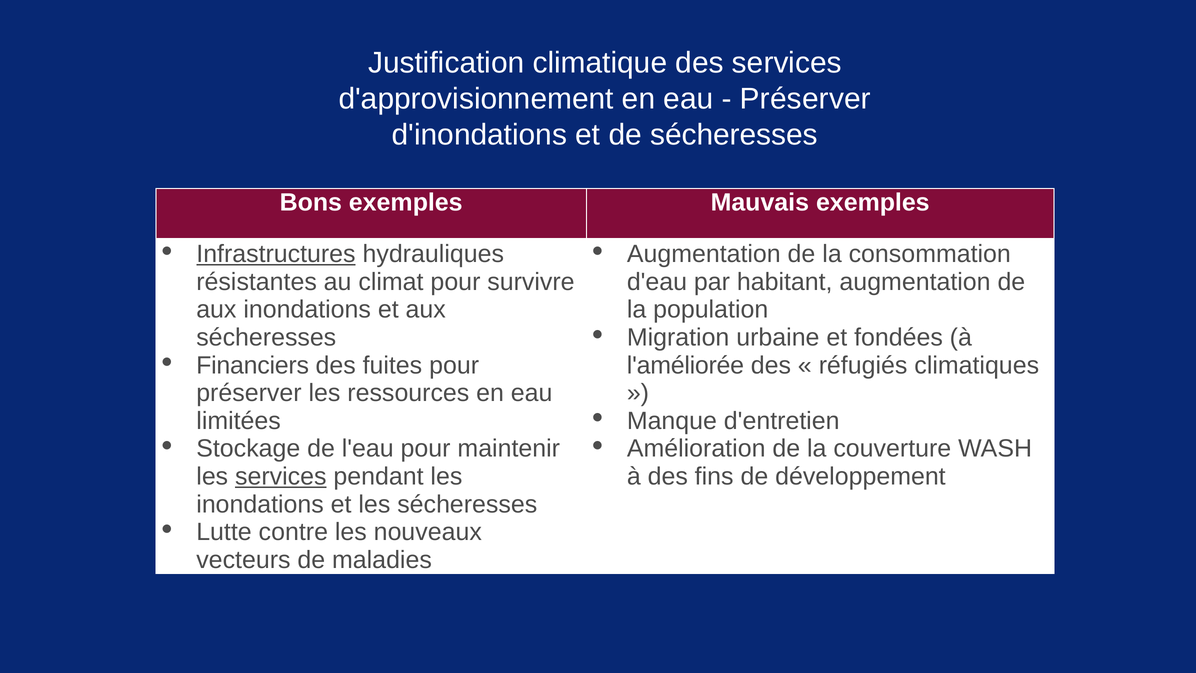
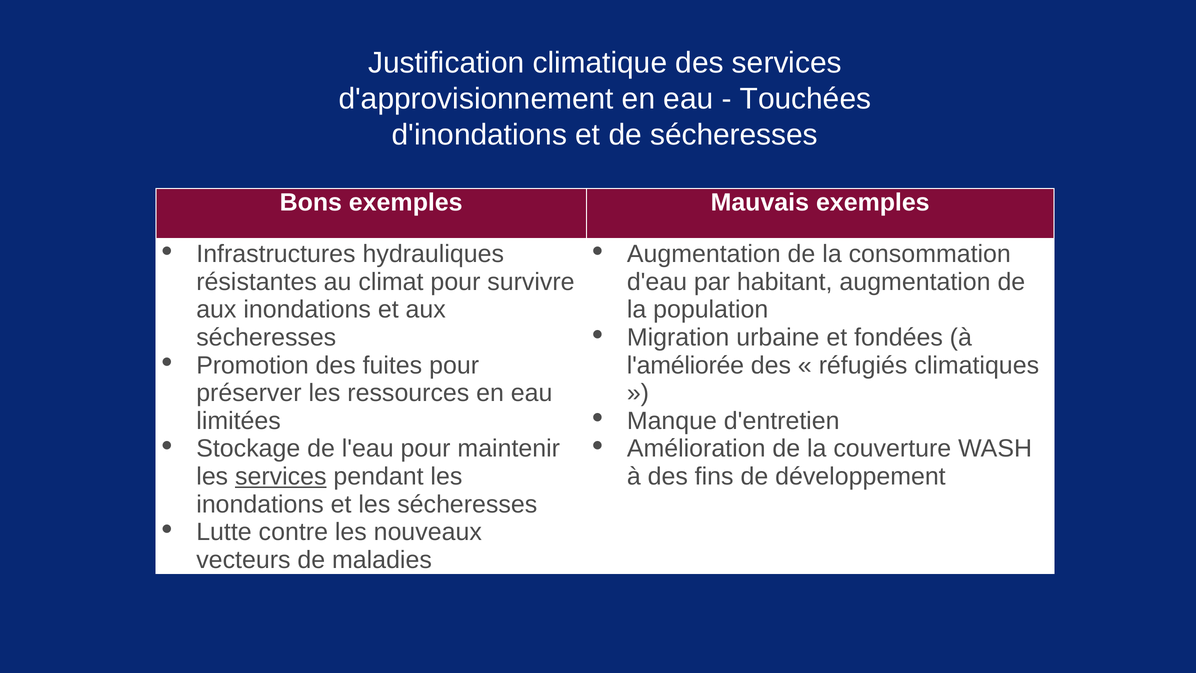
Préserver: Préserver -> Touchées (805, 99)
Infrastructures underline: present -> none (276, 254)
Financiers: Financiers -> Promotion (253, 365)
